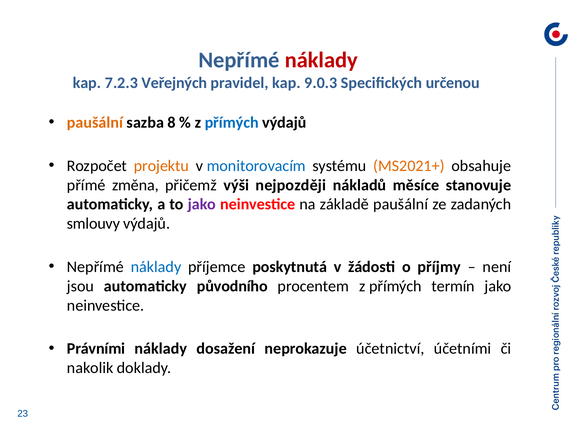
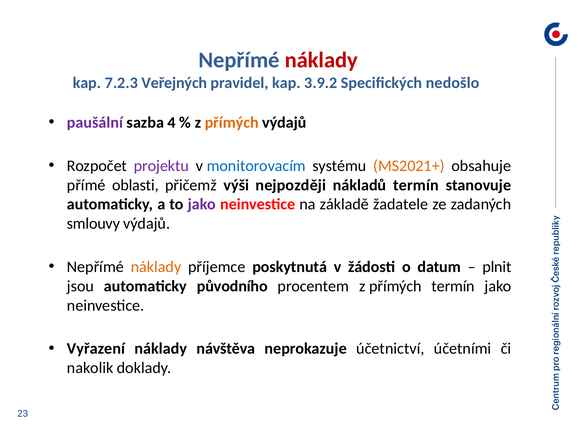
9.0.3: 9.0.3 -> 3.9.2 (321, 83)
určenou: určenou -> nedošlo (453, 83)
paušální colour: orange -> purple (95, 123)
8: 8 -> 4 (172, 123)
přímých colour: blue -> orange (232, 123)
projektu colour: orange -> purple (161, 166)
změna: změna -> oblasti (135, 185)
nákladů měsíce: měsíce -> termín (416, 185)
základě paušální: paušální -> žadatele (401, 205)
náklady colour: blue -> orange (156, 267)
příjmy: příjmy -> datum (439, 267)
není: není -> plnit (497, 267)
Právními: Právními -> Vyřazení (96, 349)
dosažení: dosažení -> návštěva (226, 349)
